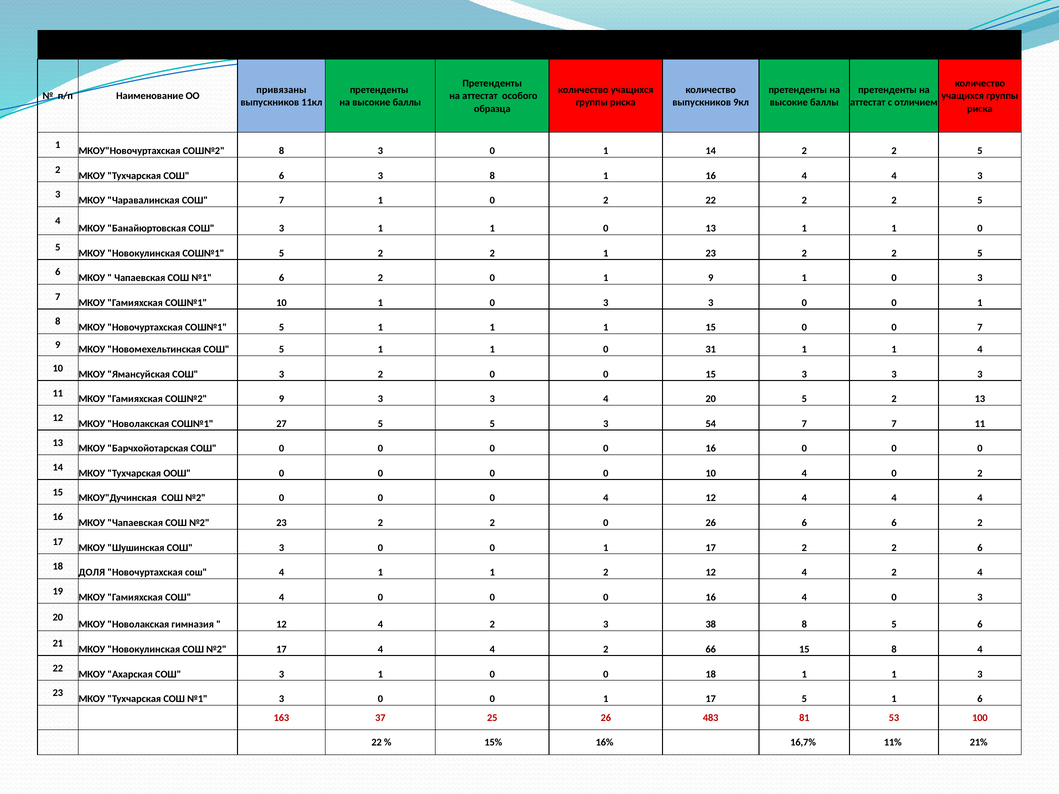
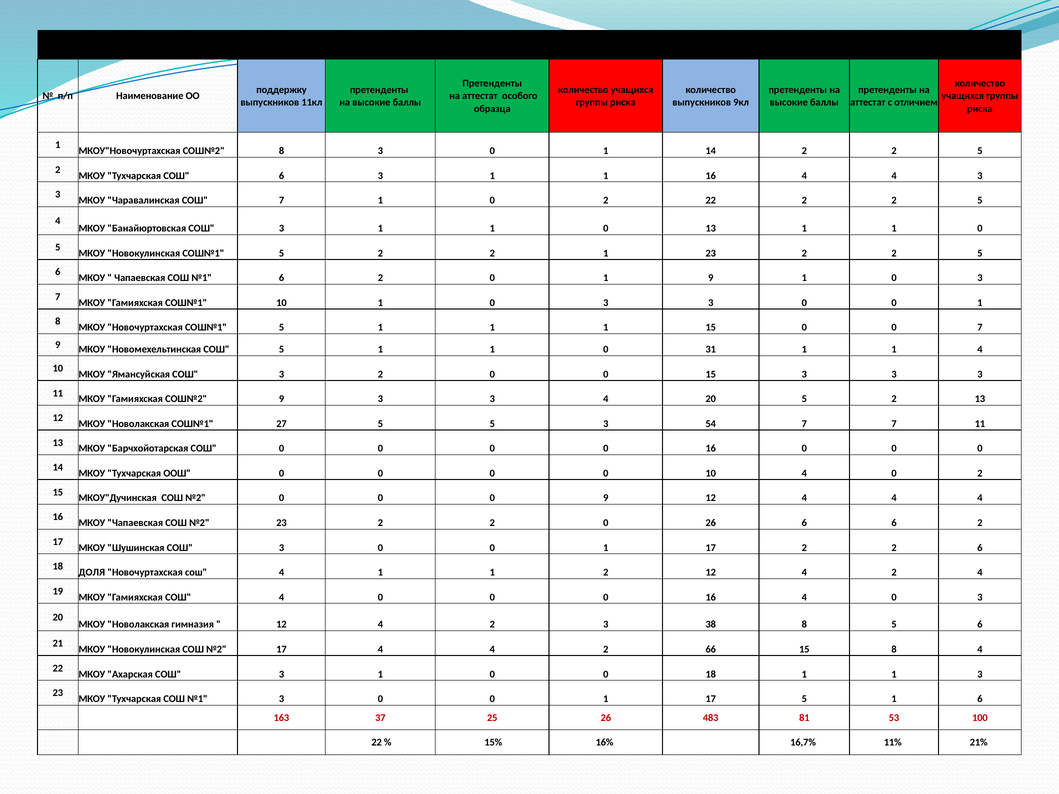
привязаны: привязаны -> поддержку (282, 90)
6 3 8: 8 -> 1 (492, 176)
0 4: 4 -> 9 (606, 498)
